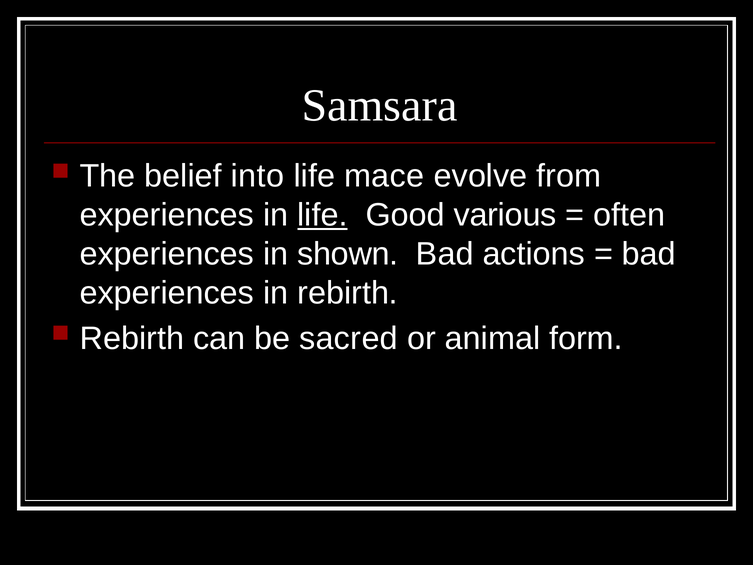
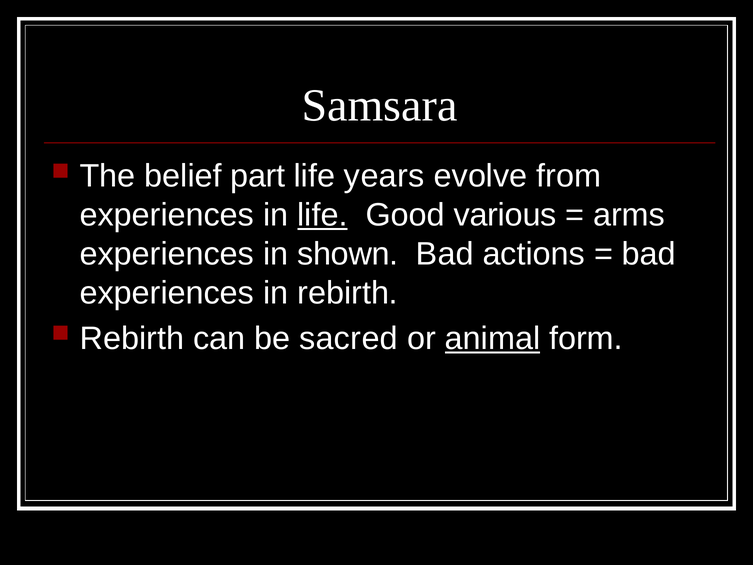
into: into -> part (258, 176)
mace: mace -> years (384, 176)
often: often -> arms (629, 215)
animal underline: none -> present (493, 338)
